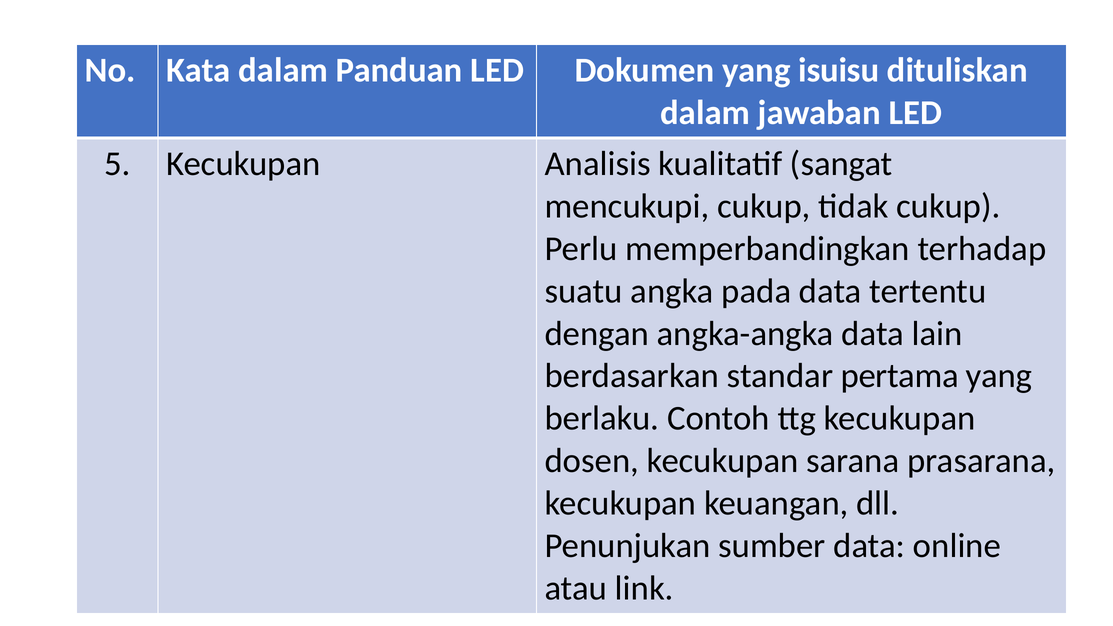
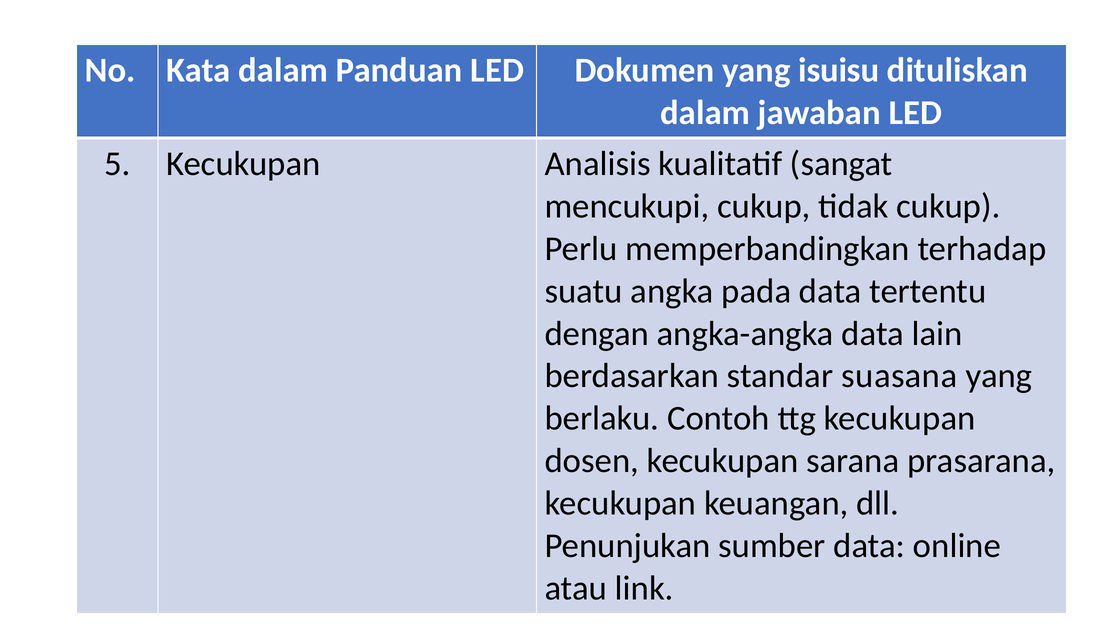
pertama: pertama -> suasana (899, 376)
